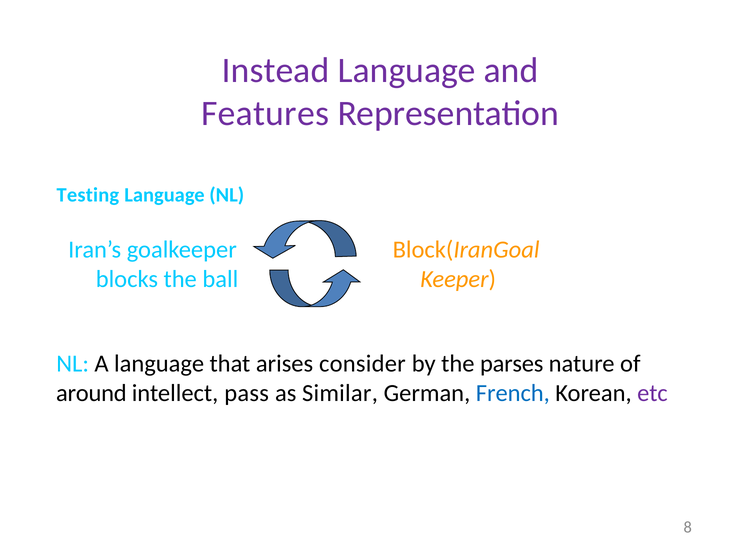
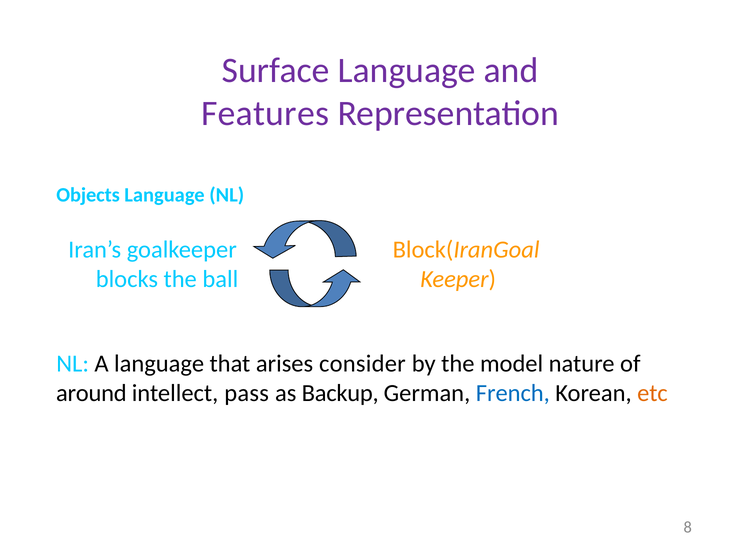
Instead: Instead -> Surface (276, 71)
Testing: Testing -> Objects (88, 195)
parses: parses -> model (512, 363)
Similar: Similar -> Backup (340, 393)
etc colour: purple -> orange (652, 393)
